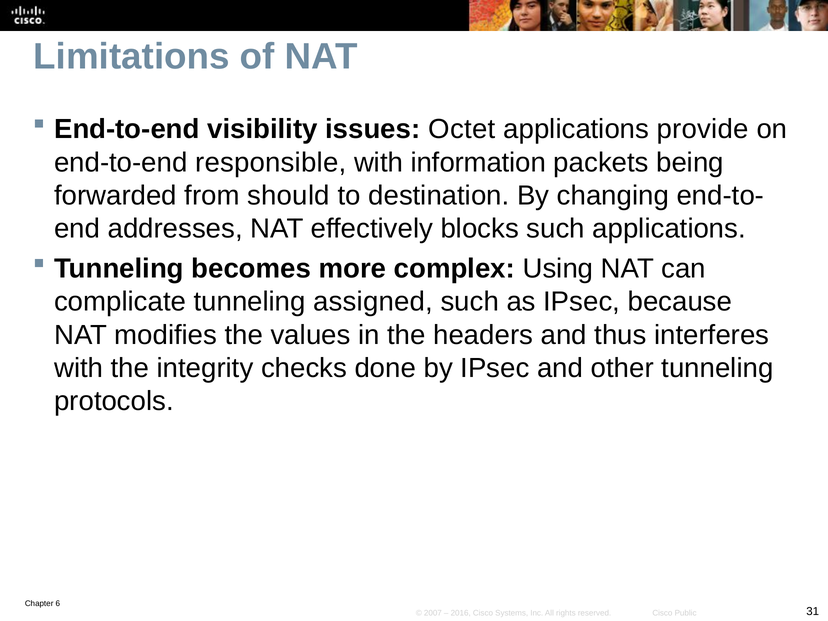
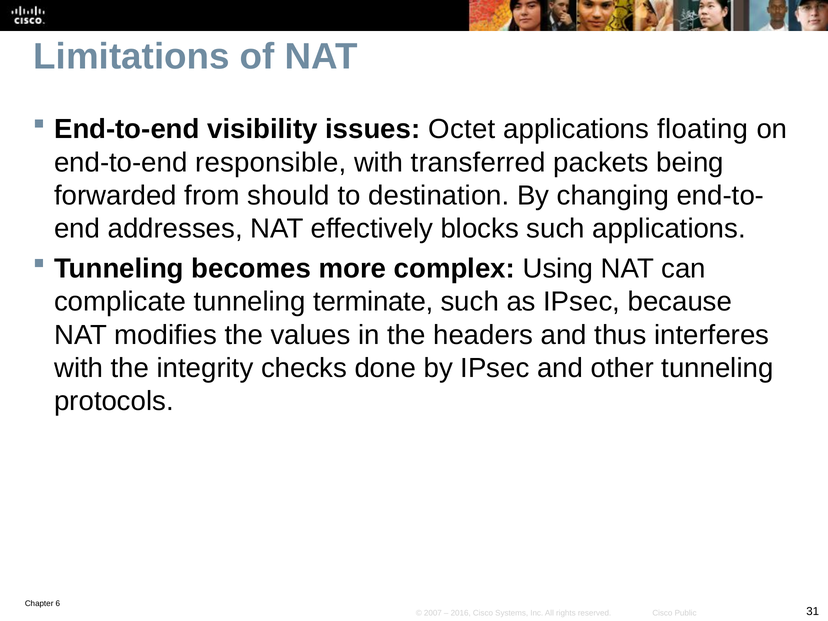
provide: provide -> floating (703, 129)
information: information -> transferred (478, 162)
assigned: assigned -> terminate (373, 302)
